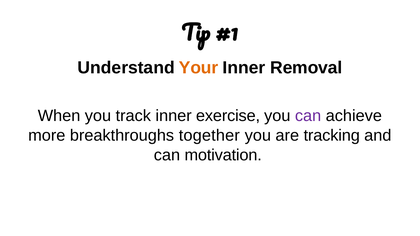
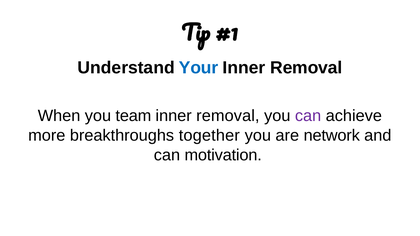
Your colour: orange -> blue (199, 68)
track: track -> team (133, 116)
exercise: exercise -> removal (228, 116)
tracking: tracking -> network (332, 136)
